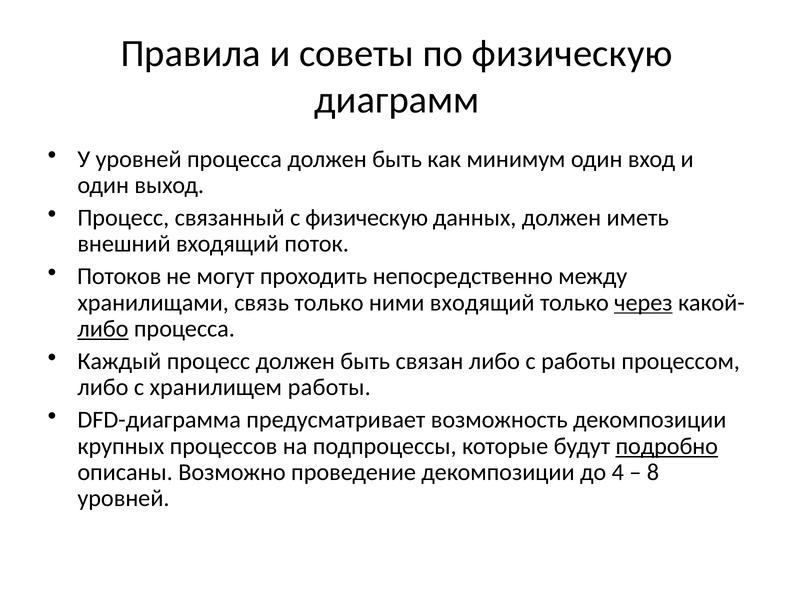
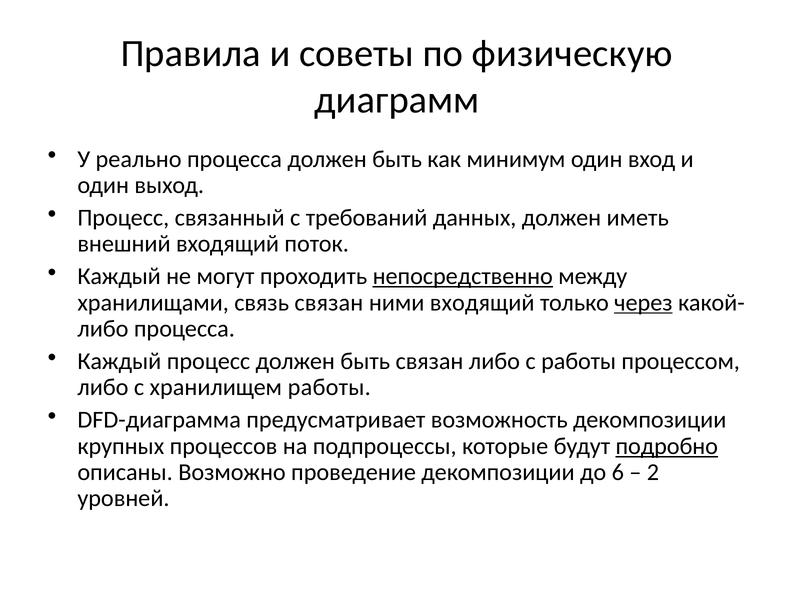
У уровней: уровней -> реально (139, 159)
с физическую: физическую -> требований (367, 218)
Потоков: Потоков -> Каждый (119, 277)
непосредственно underline: none -> present (463, 277)
связь только: только -> связан (329, 303)
либо underline: present -> none (103, 329)
4: 4 -> 6 (618, 473)
8: 8 -> 2 (653, 473)
